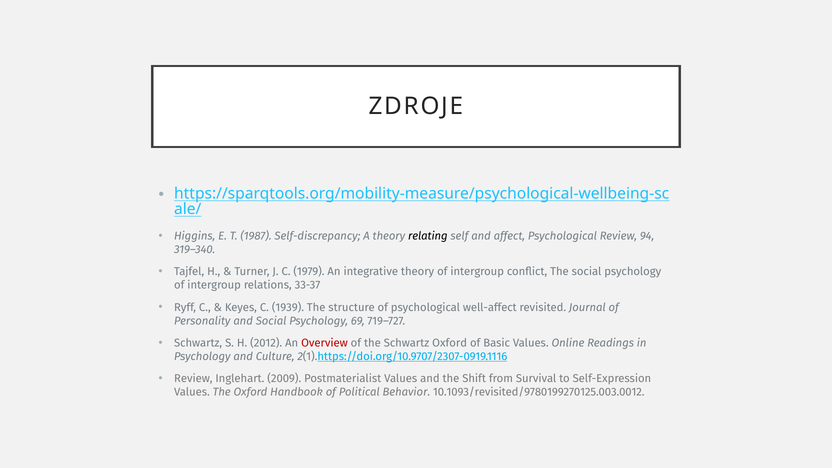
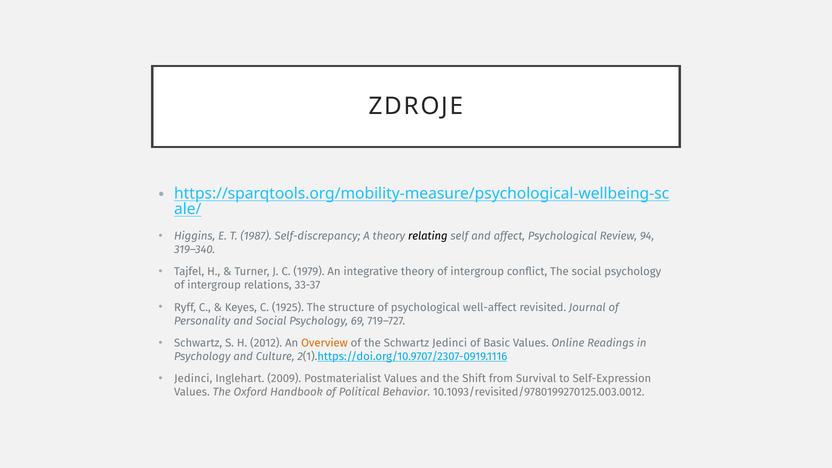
1939: 1939 -> 1925 (288, 307)
Overview colour: red -> orange (324, 343)
Schwartz Oxford: Oxford -> Jedinci (450, 343)
Review: Review -> Jedinci (193, 379)
